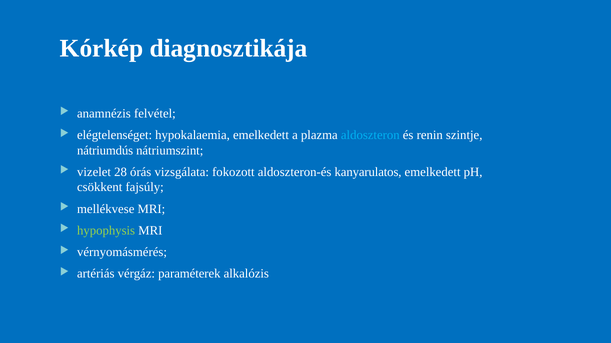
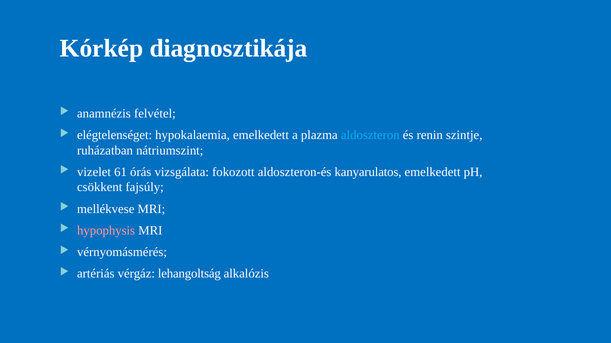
nátriumdús: nátriumdús -> ruházatban (105, 151)
28: 28 -> 61 (121, 172)
hypophysis colour: light green -> pink (106, 231)
paraméterek: paraméterek -> lehangoltság (189, 274)
